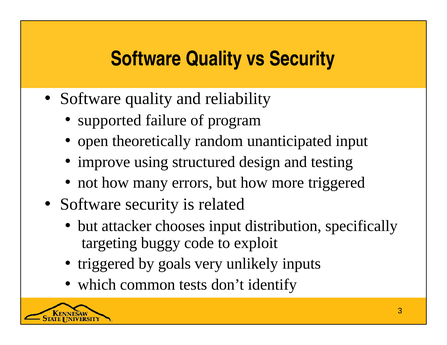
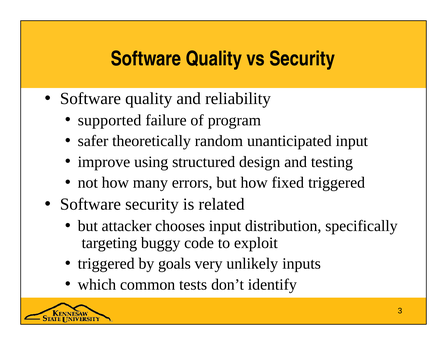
open: open -> safer (93, 141)
more: more -> fixed (288, 183)
